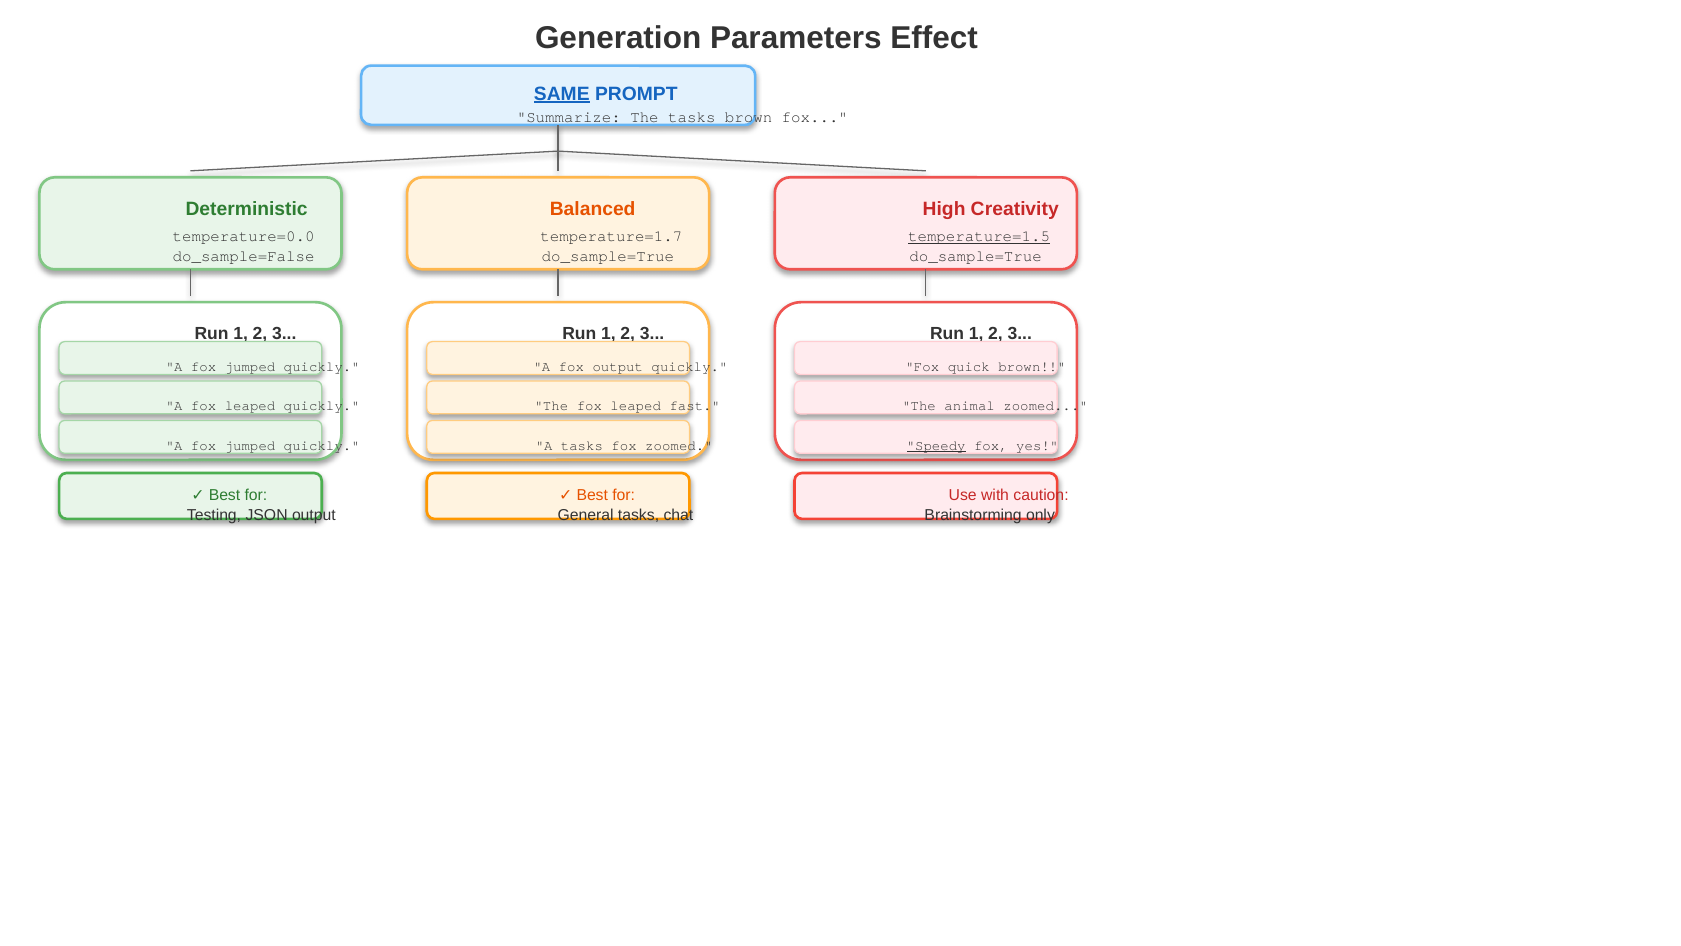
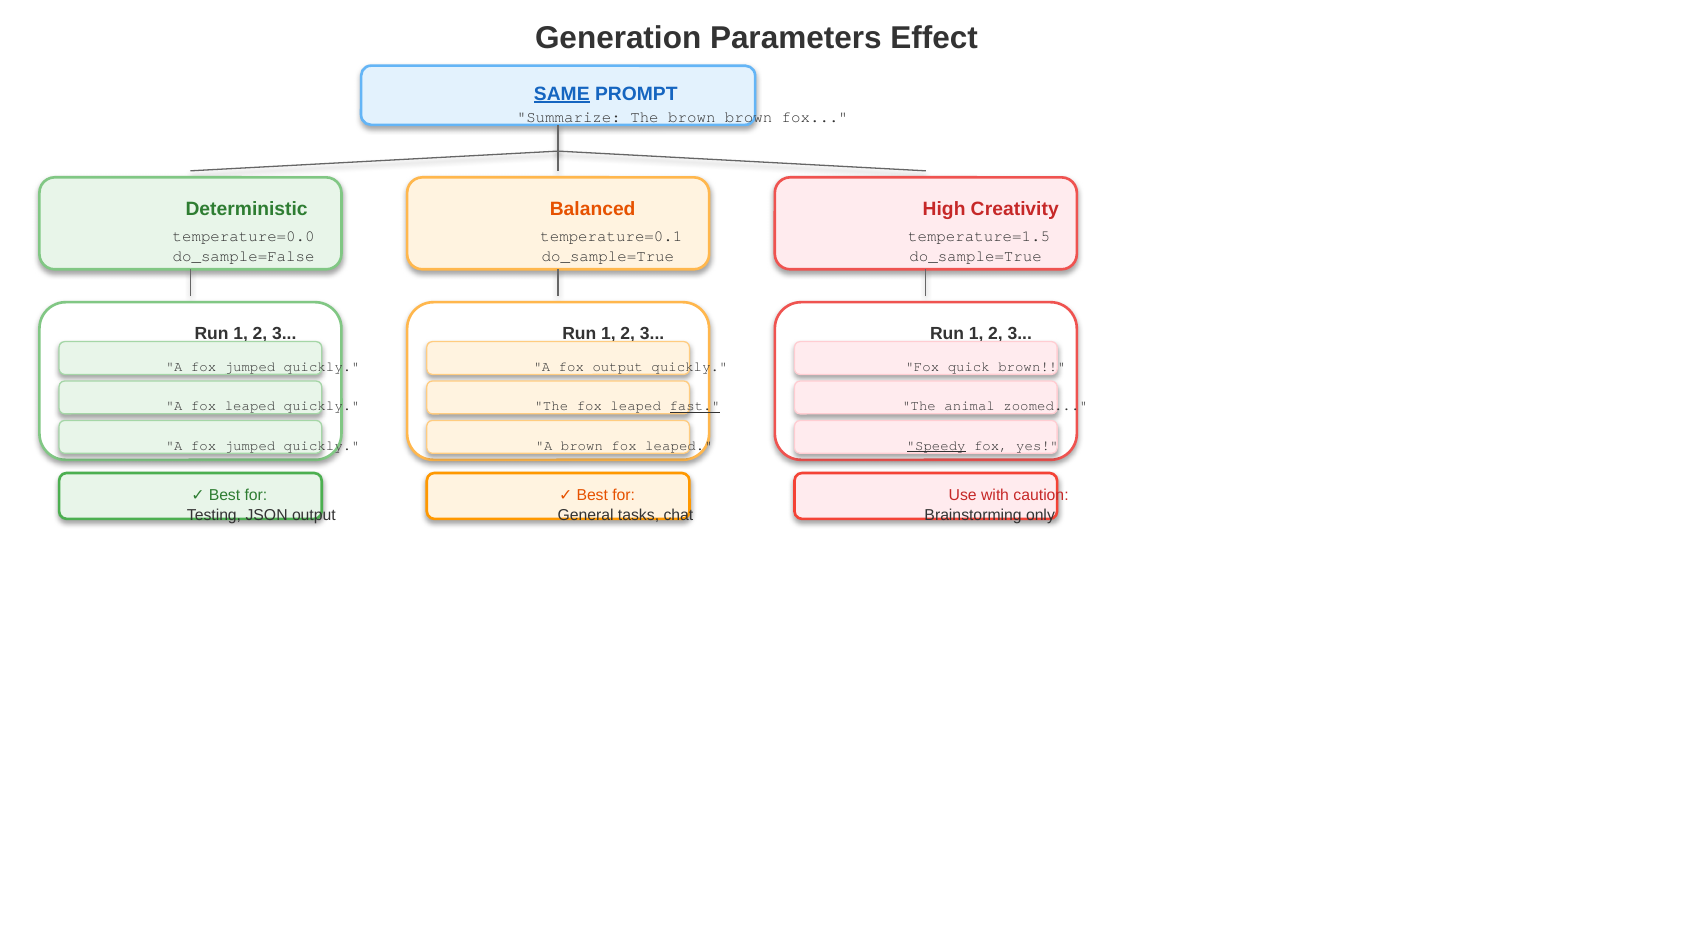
The tasks: tasks -> brown (692, 117)
temperature=1.7: temperature=1.7 -> temperature=0.1 (611, 236)
temperature=1.5 underline: present -> none (979, 236)
fast underline: none -> present (695, 406)
A tasks: tasks -> brown (582, 445)
zoomed: zoomed -> leaped (679, 445)
